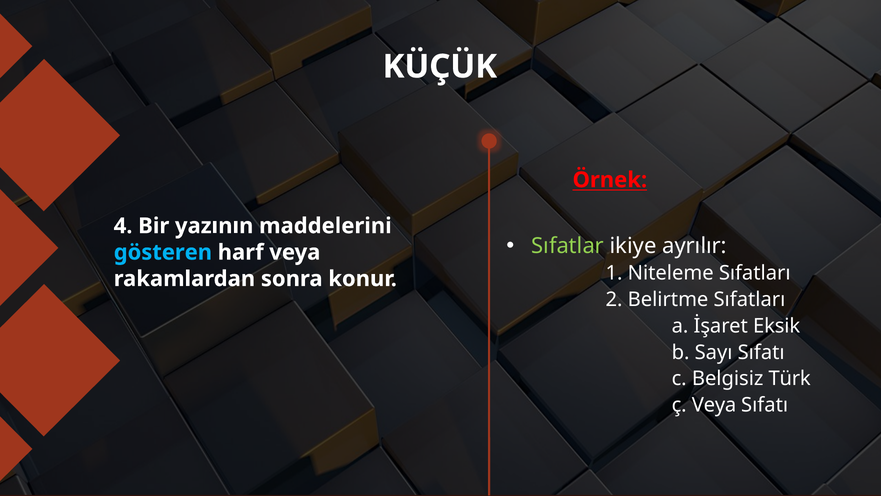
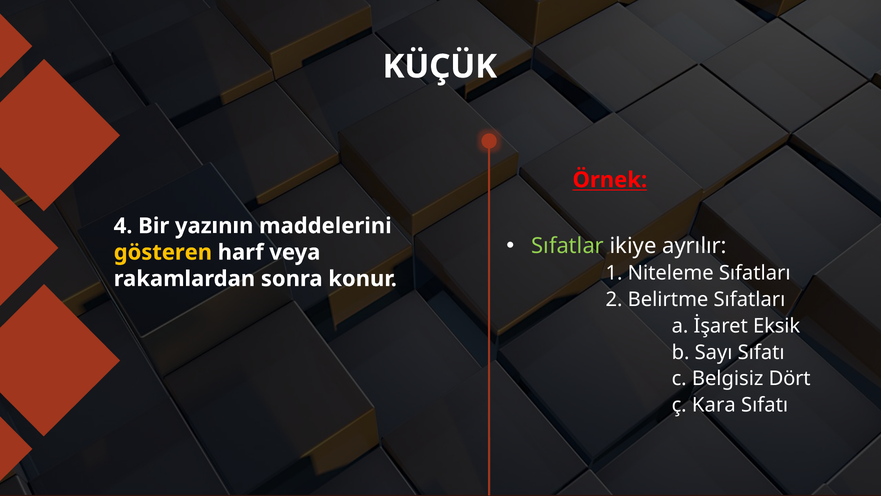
gösteren colour: light blue -> yellow (163, 252)
Türk: Türk -> Dört (790, 378)
ç Veya: Veya -> Kara (714, 405)
